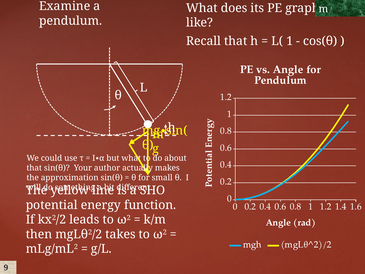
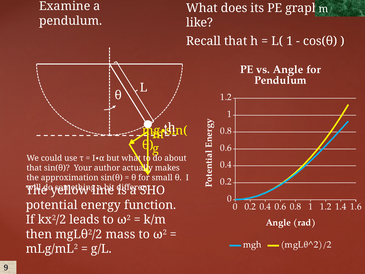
takes: takes -> mass (120, 234)
